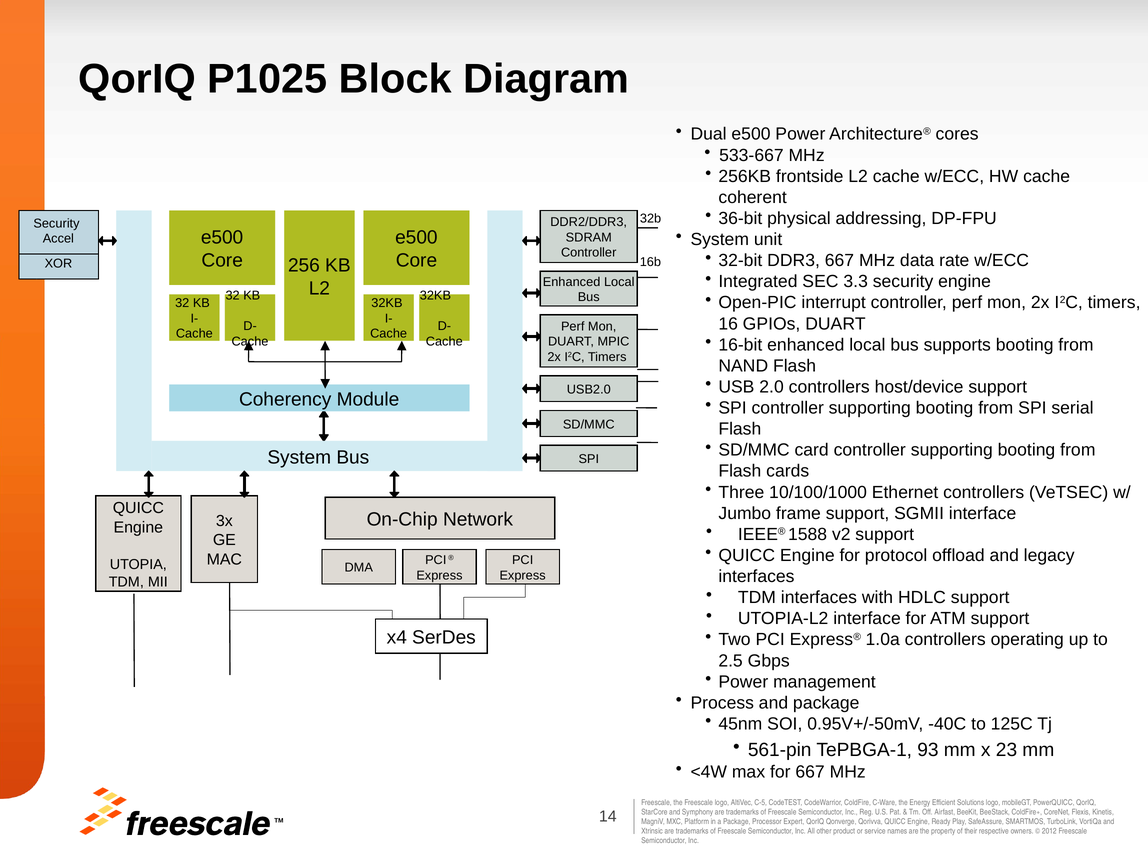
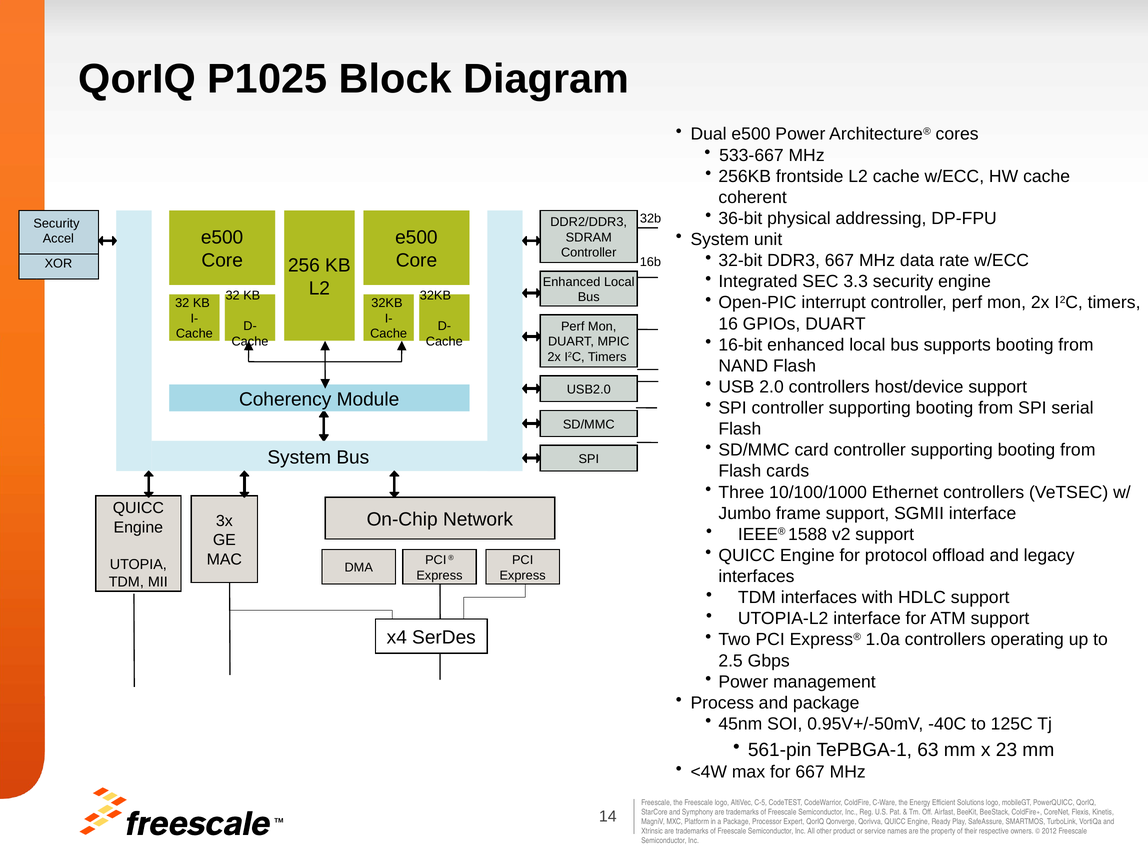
93: 93 -> 63 (928, 750)
